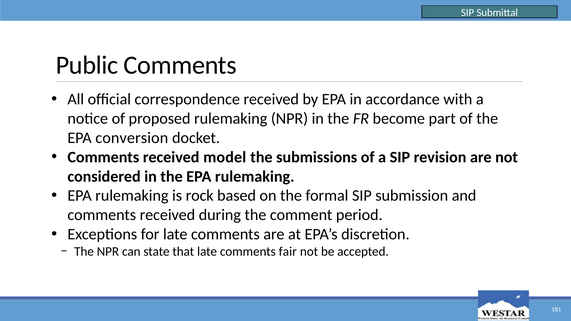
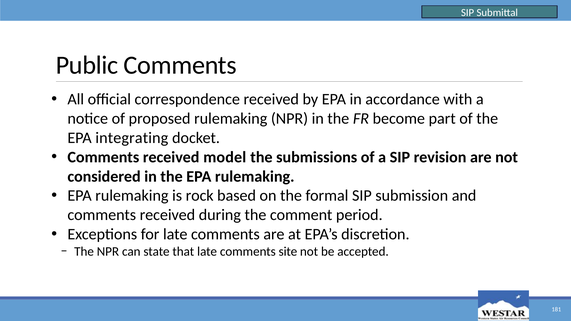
conversion: conversion -> integrating (132, 138)
fair: fair -> site (288, 252)
